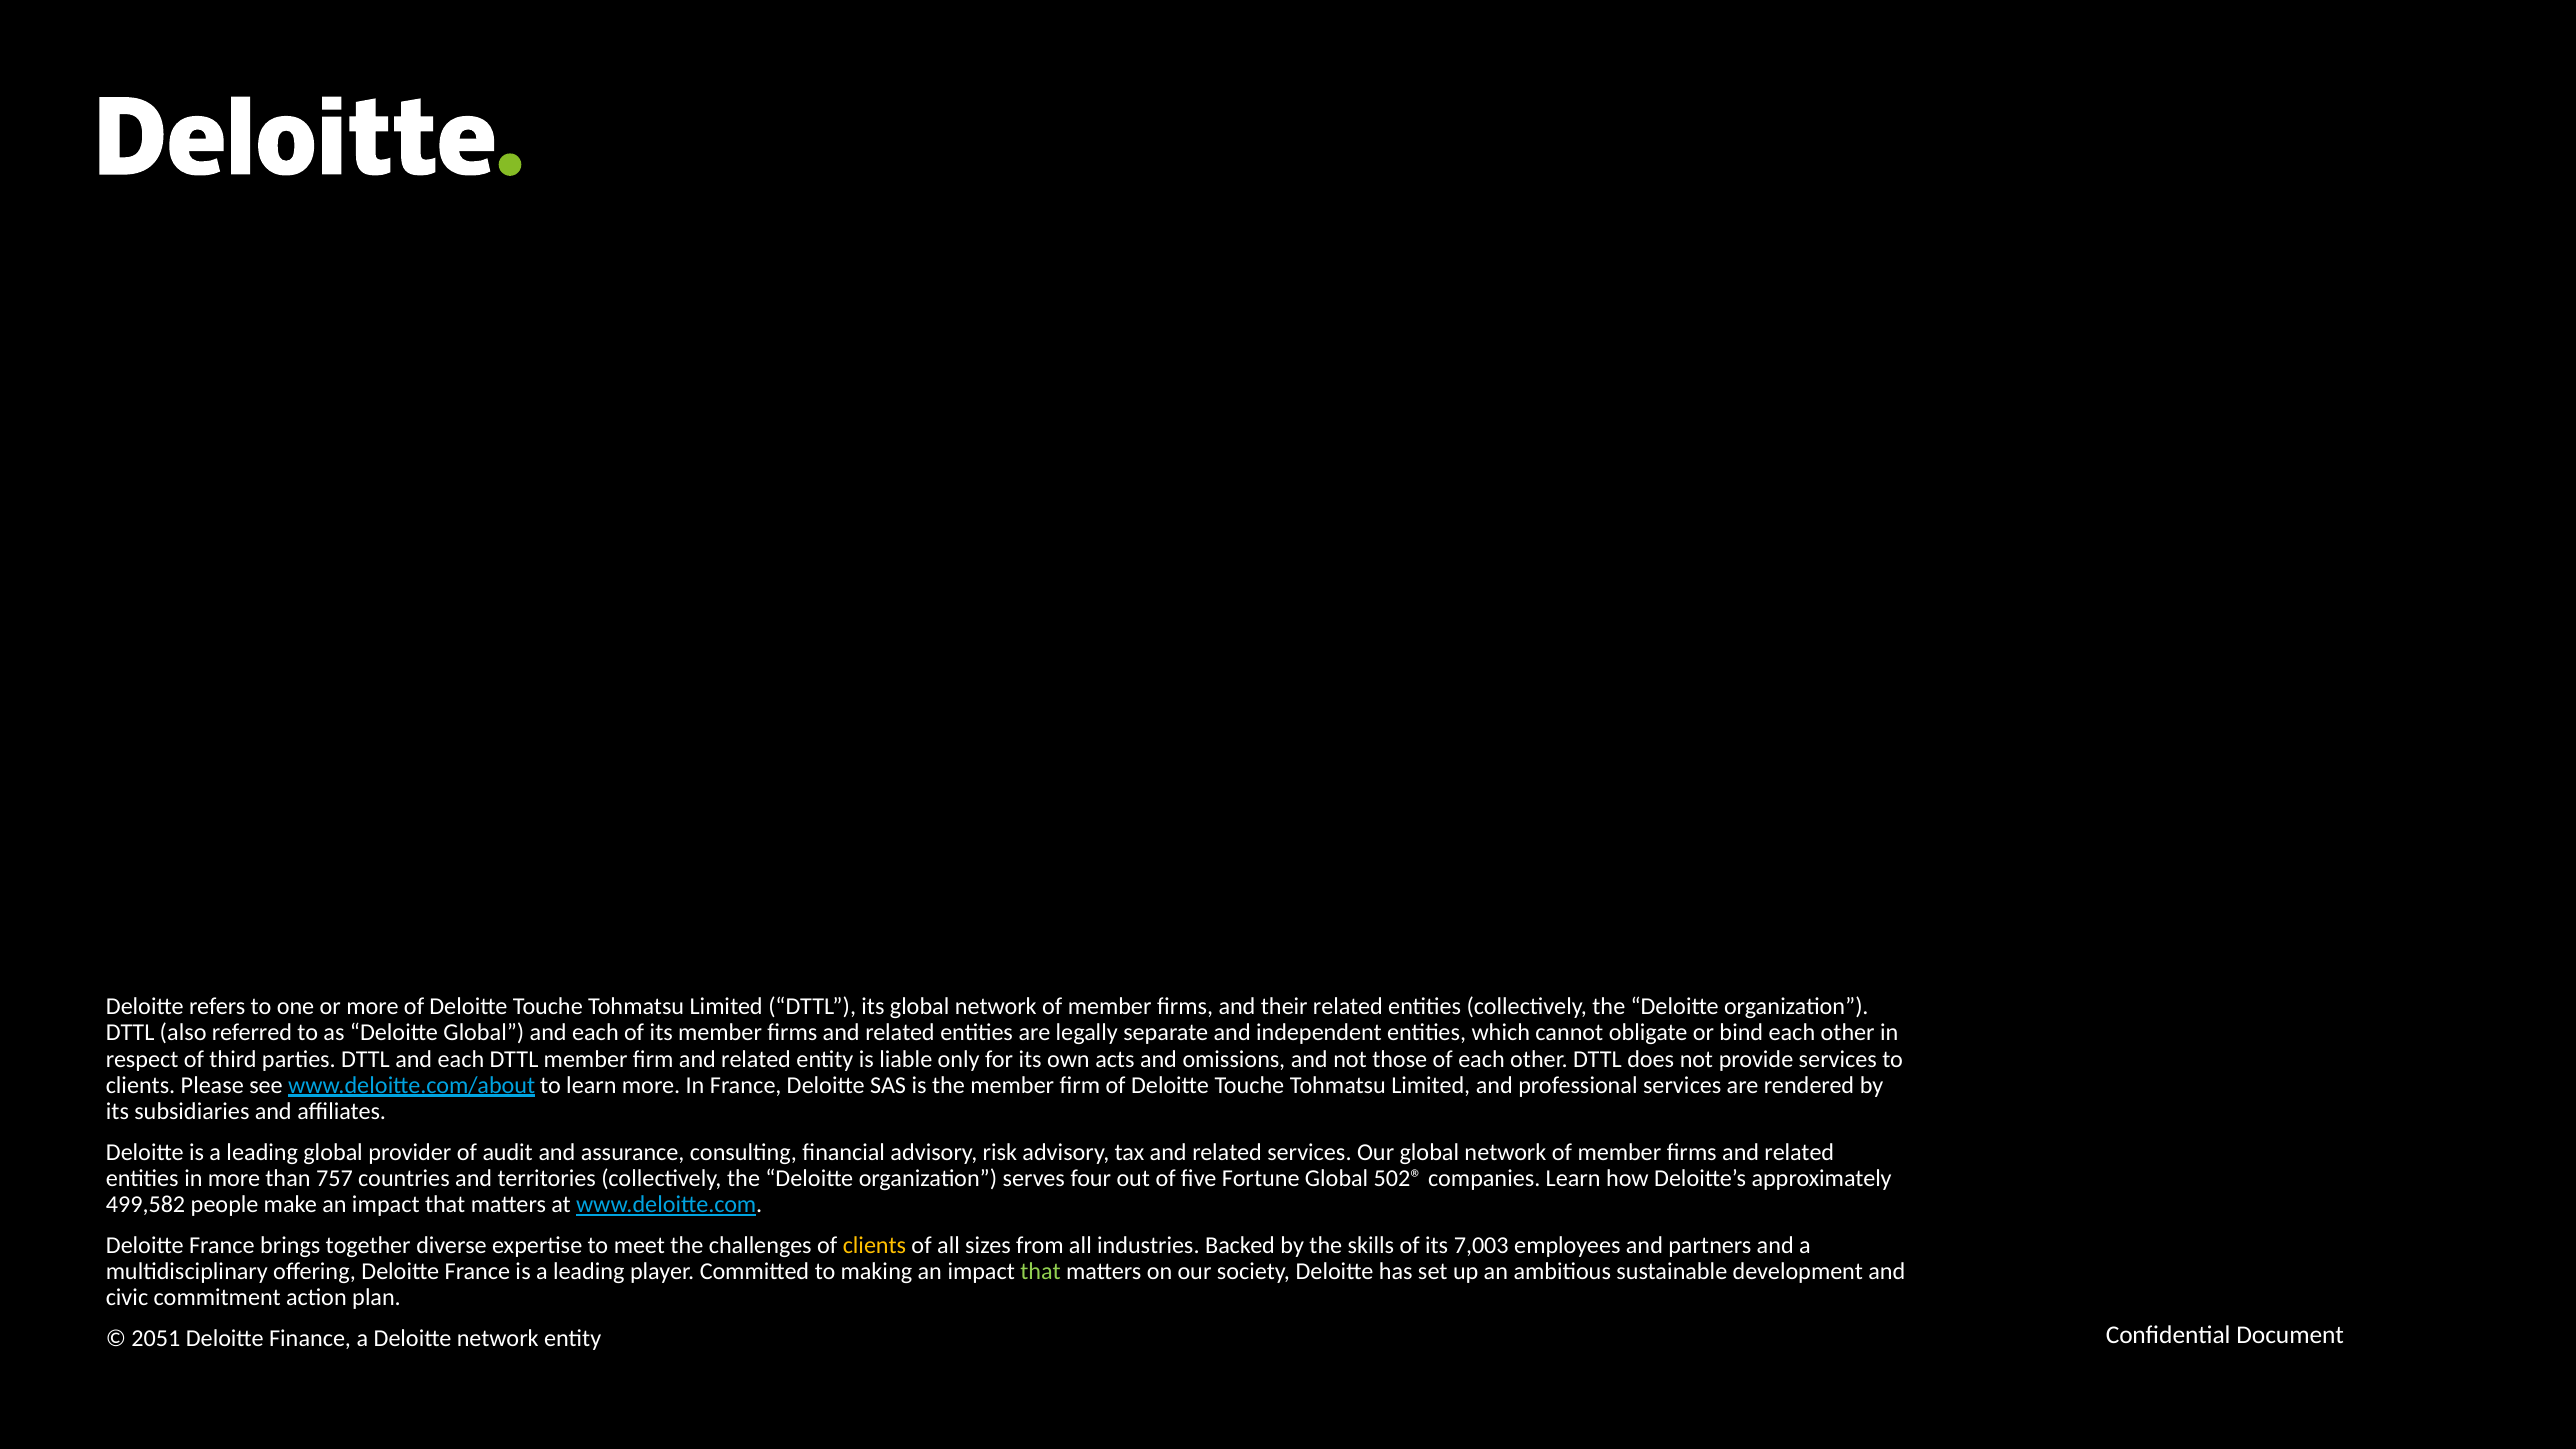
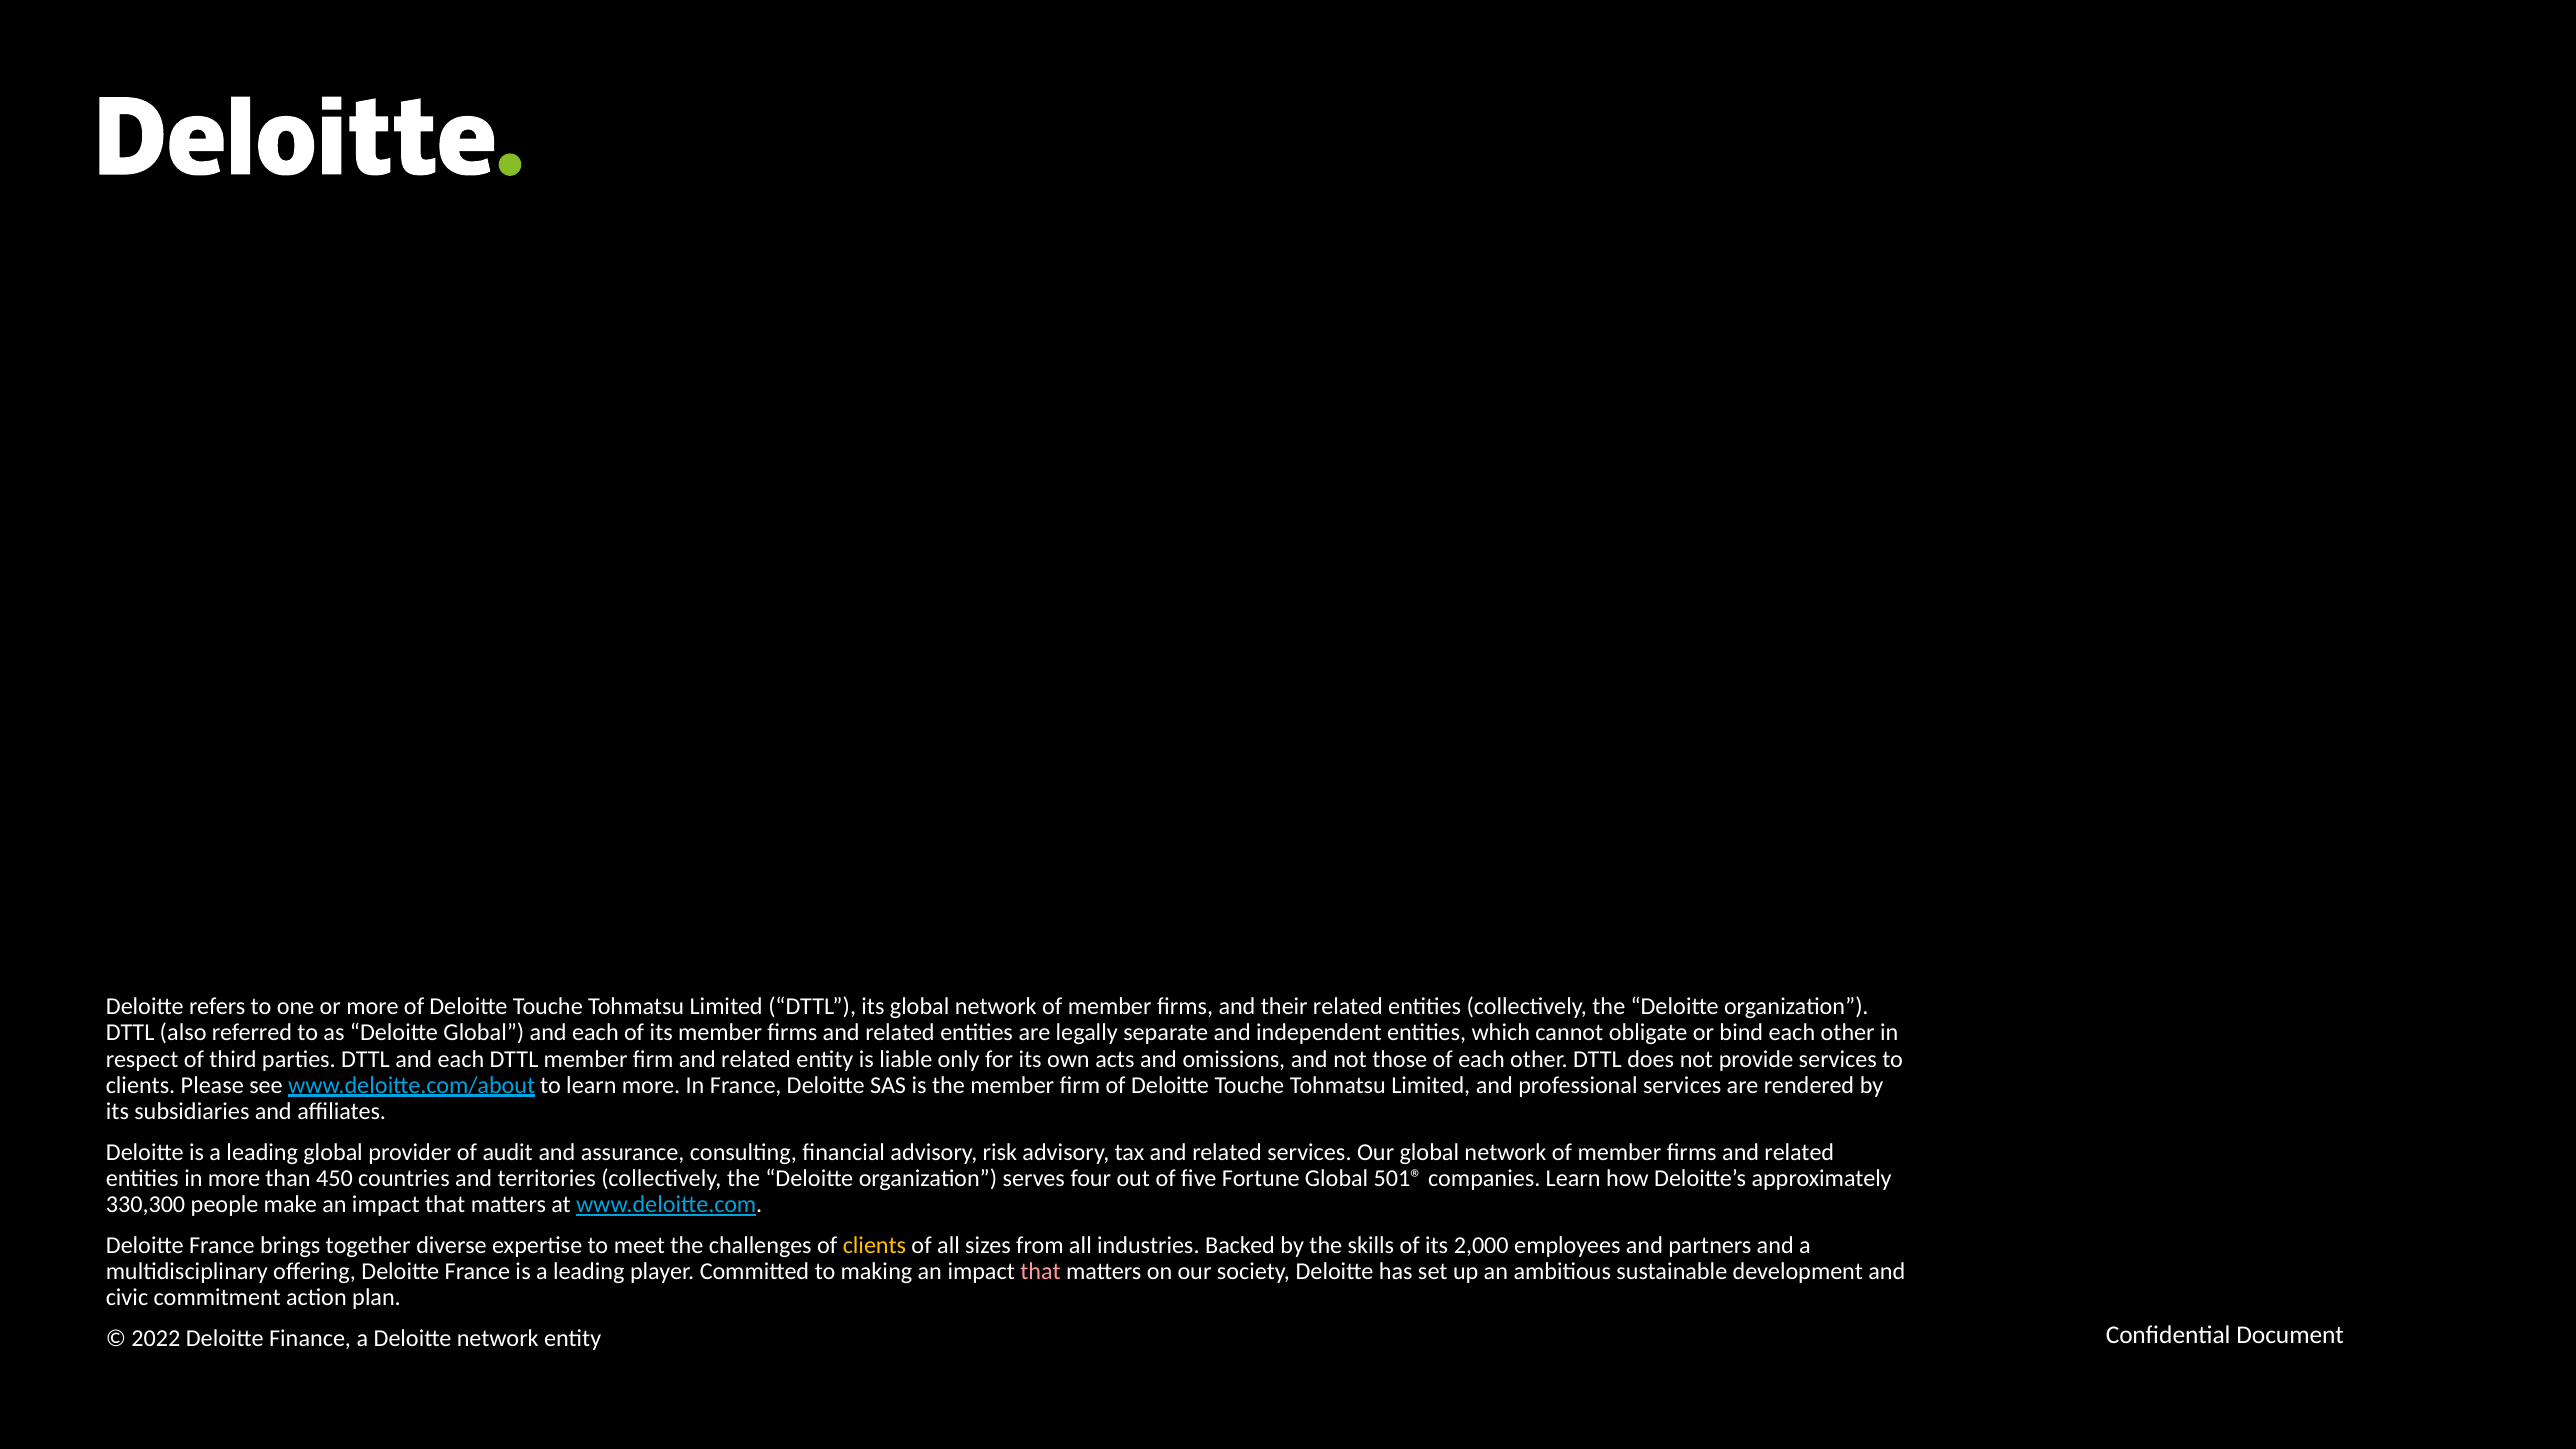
757: 757 -> 450 (334, 1178)
502®: 502® -> 501® (1398, 1178)
499,582: 499,582 -> 330,300 (146, 1205)
7,003: 7,003 -> 2,000 (1481, 1245)
that colour: light green -> pink (1041, 1272)
2051: 2051 -> 2022 (156, 1338)
